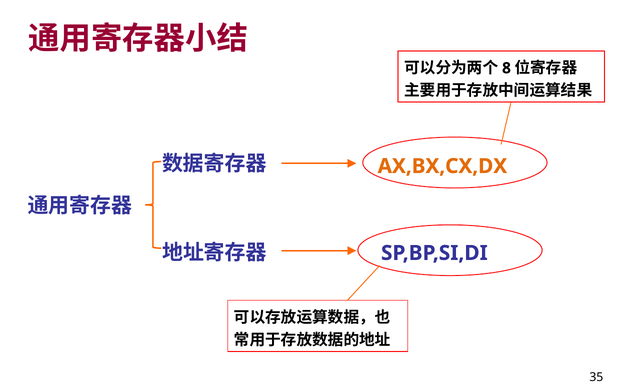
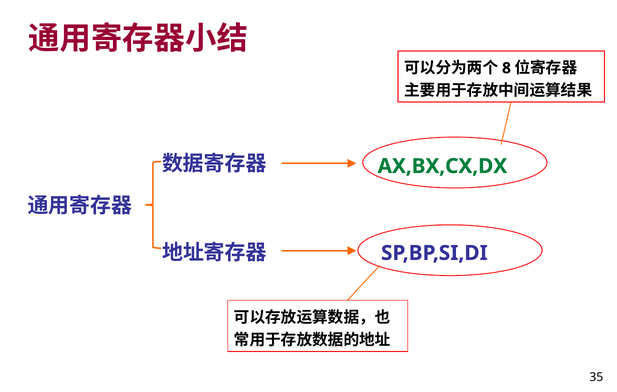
AX,BX,CX,DX colour: orange -> green (442, 166)
